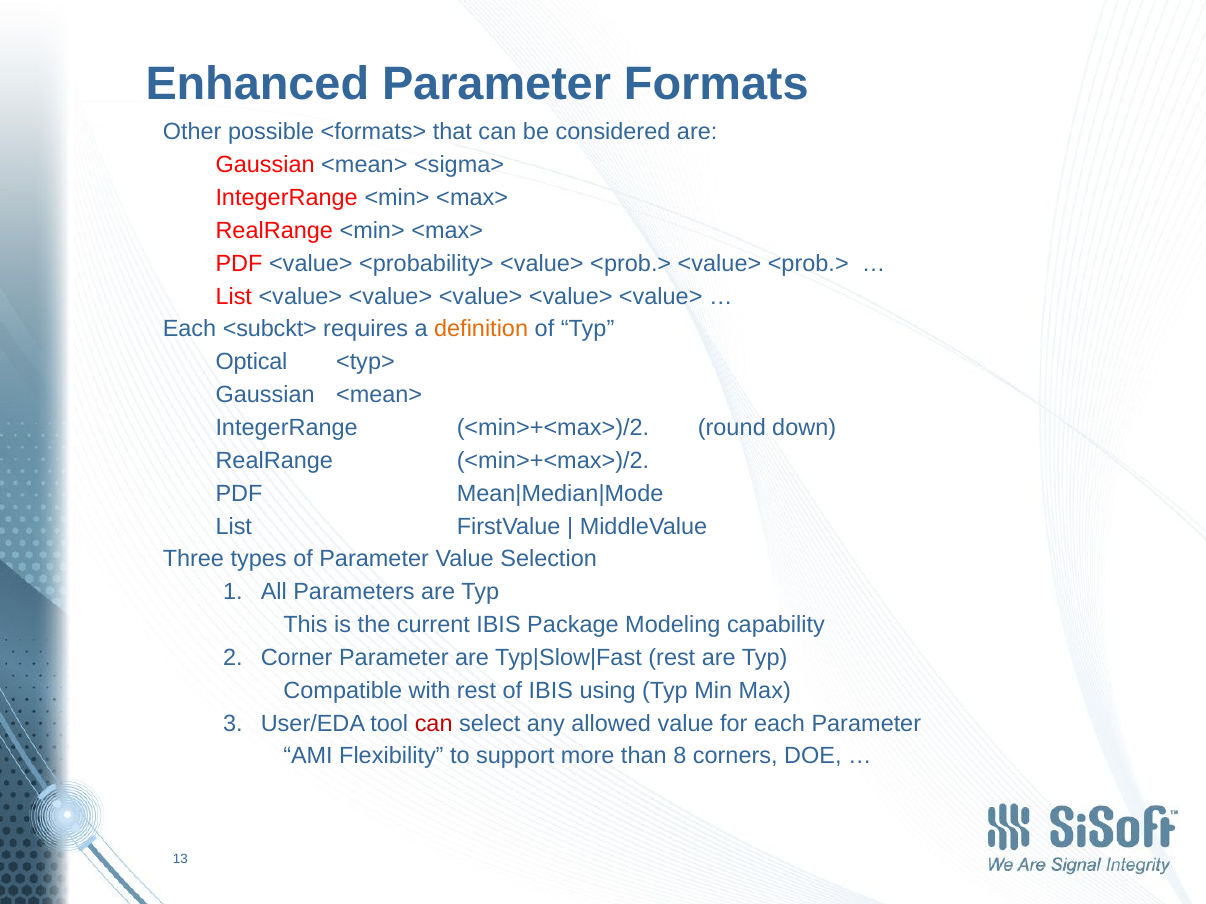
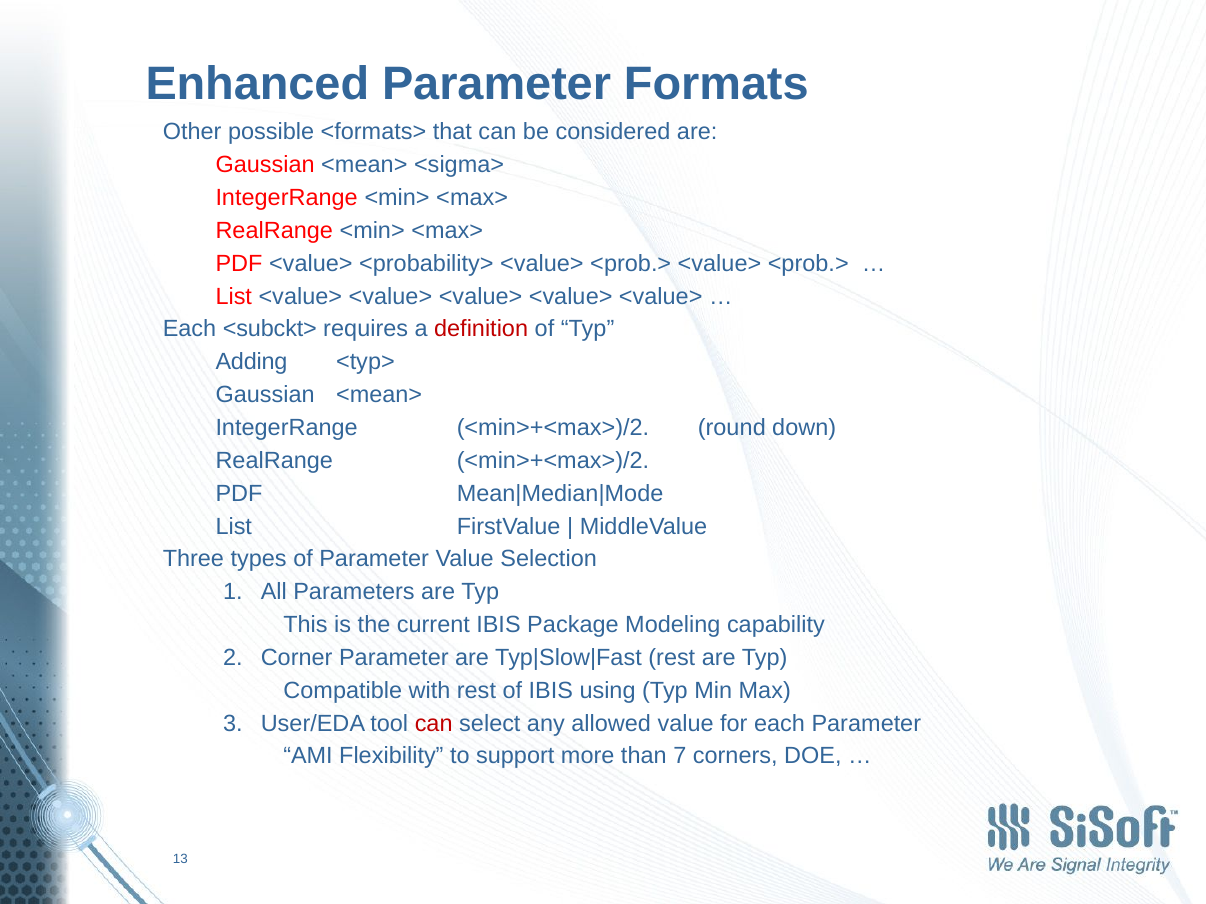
definition colour: orange -> red (481, 329)
Optical: Optical -> Adding (251, 362)
8: 8 -> 7 (680, 757)
